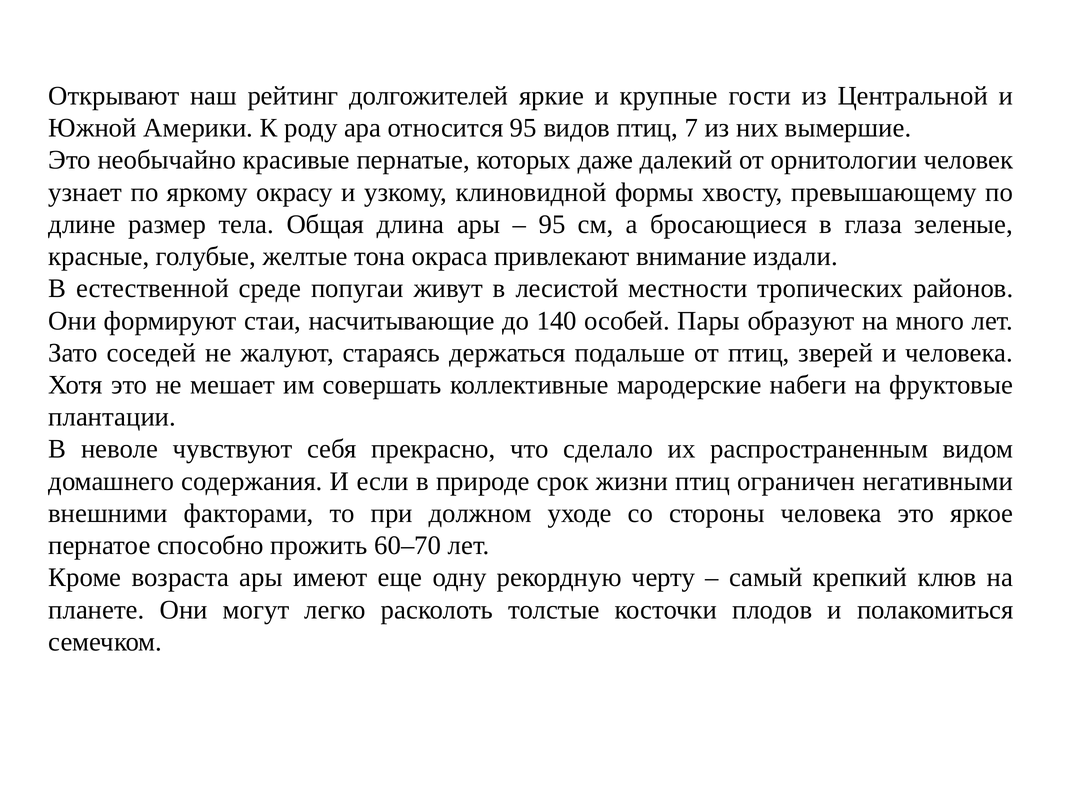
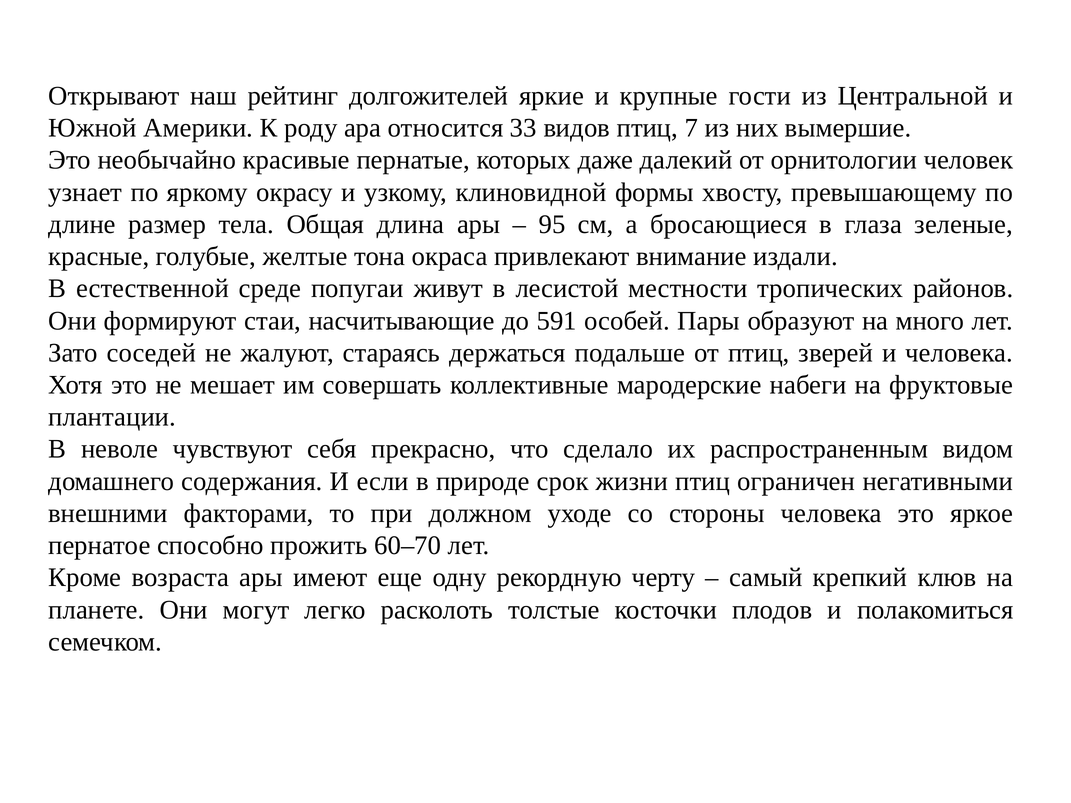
относится 95: 95 -> 33 (523, 128)
140: 140 -> 591 (557, 321)
